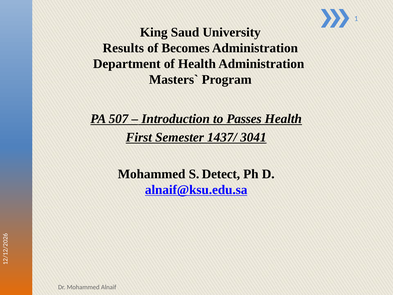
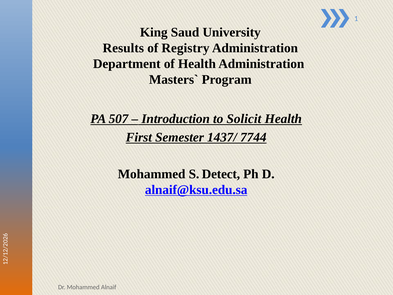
Becomes: Becomes -> Registry (185, 48)
Passes: Passes -> Solicit (244, 119)
3041: 3041 -> 7744 (253, 137)
